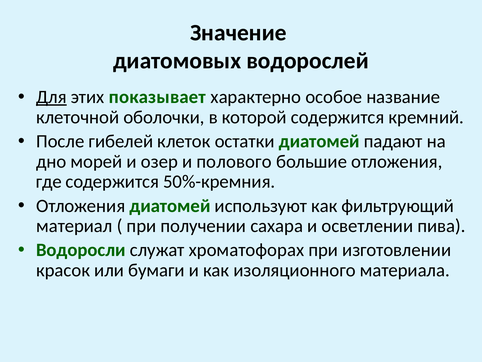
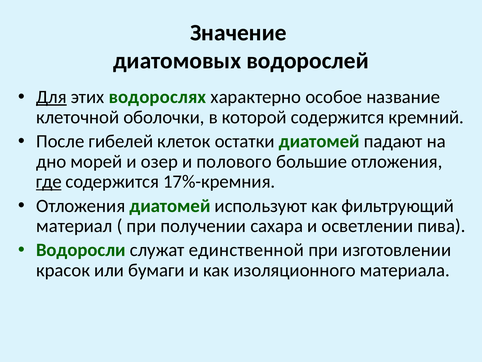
показывает: показывает -> водорослях (157, 97)
где underline: none -> present (49, 182)
50%-кремния: 50%-кремния -> 17%-кремния (219, 182)
хроматофорах: хроматофорах -> единственной (246, 250)
